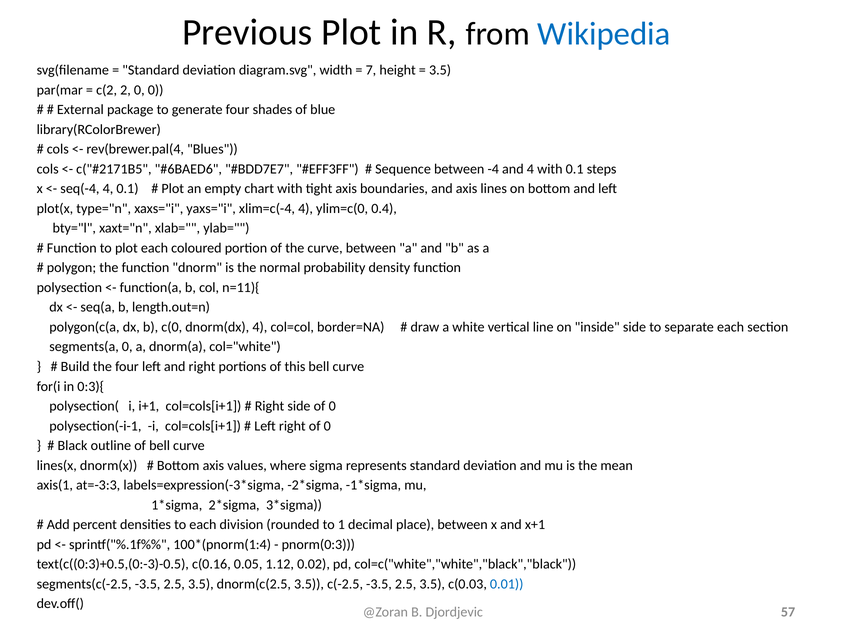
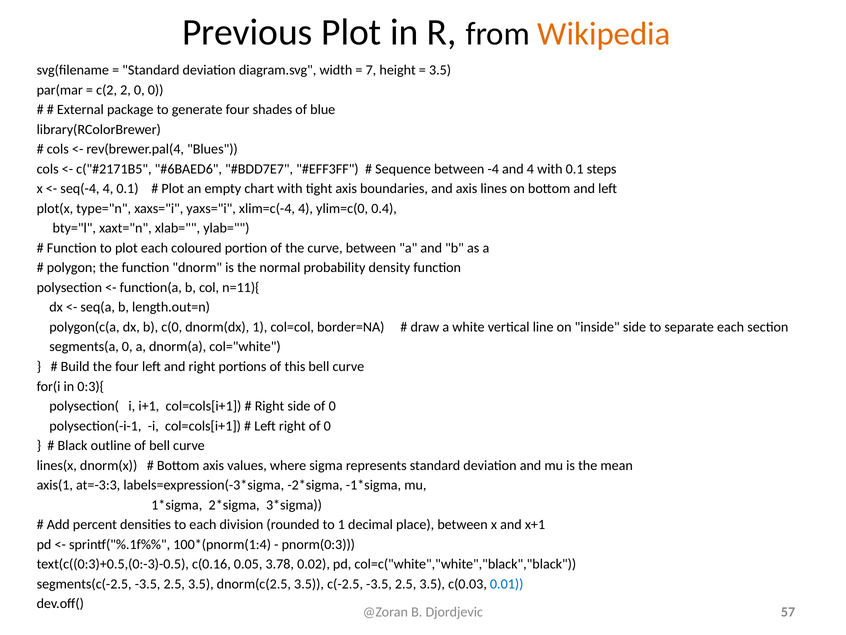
Wikipedia colour: blue -> orange (604, 34)
dnorm(dx 4: 4 -> 1 (260, 327)
1.12: 1.12 -> 3.78 (280, 564)
